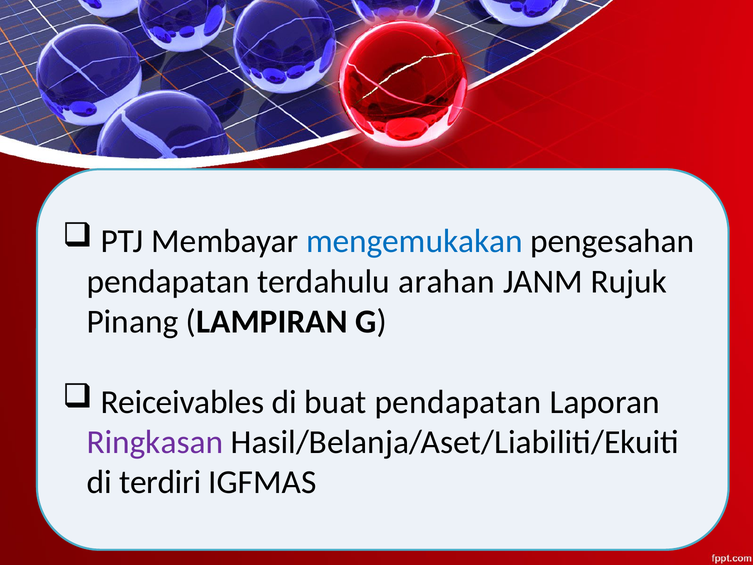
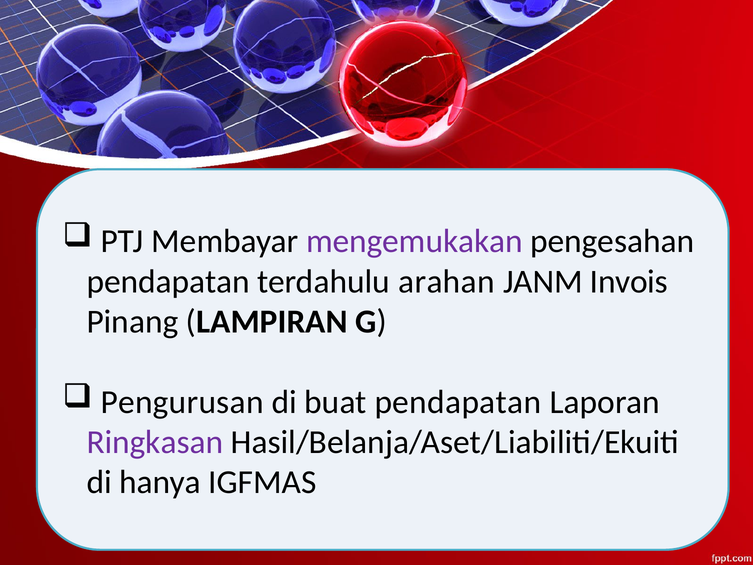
mengemukakan colour: blue -> purple (414, 241)
Rujuk: Rujuk -> Invois (629, 281)
Reiceivables: Reiceivables -> Pengurusan (182, 402)
terdiri: terdiri -> hanya (160, 482)
